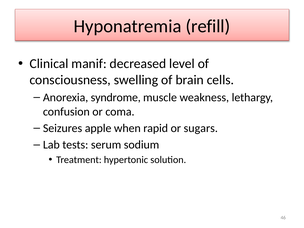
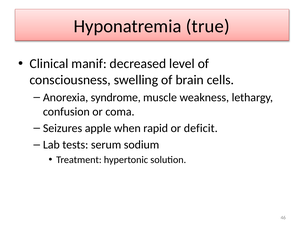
refill: refill -> true (208, 26)
sugars: sugars -> deficit (201, 128)
